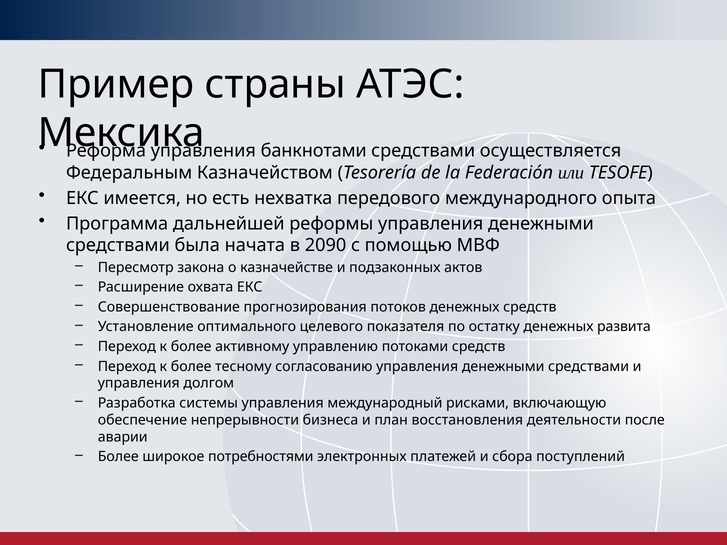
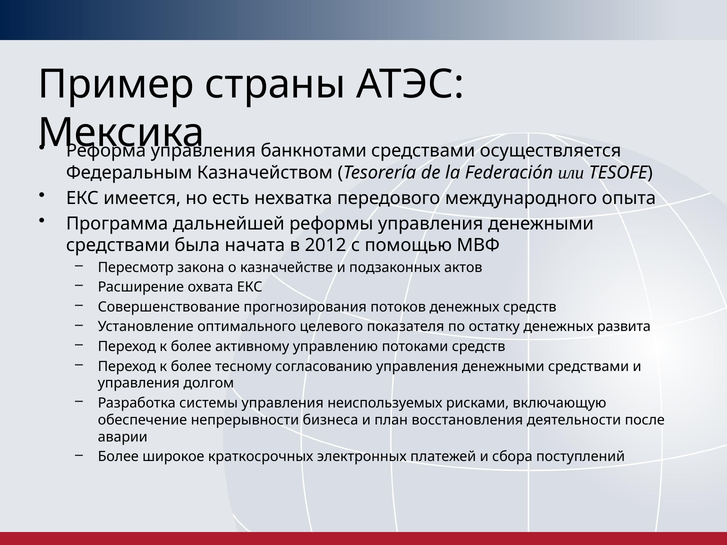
2090: 2090 -> 2012 (326, 246)
международный: международный -> неиспользуемых (385, 403)
потребностями: потребностями -> краткосрочных (261, 457)
